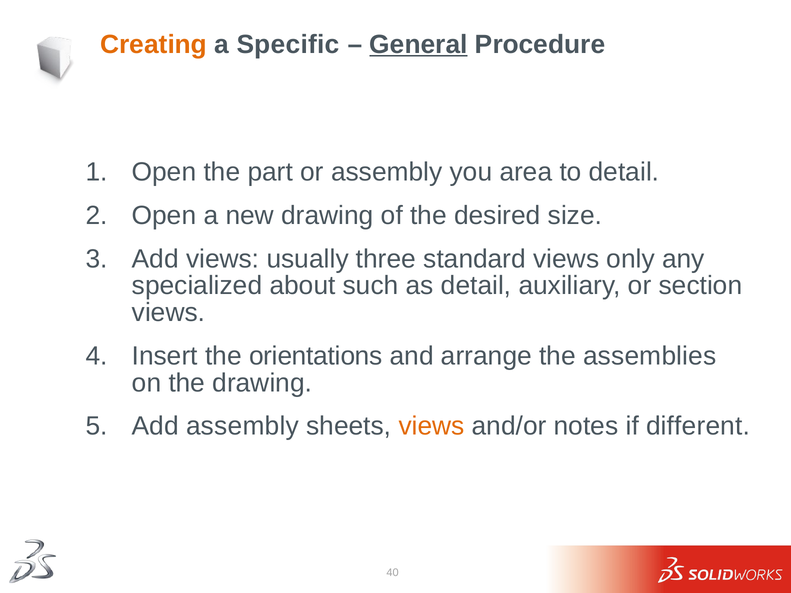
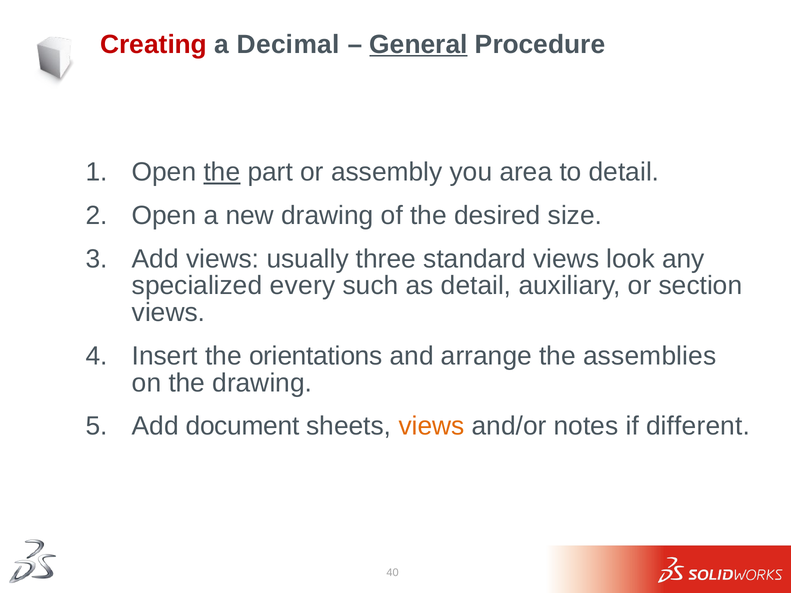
Creating colour: orange -> red (154, 44)
Specific: Specific -> Decimal (288, 44)
the underline: none -> present (222, 172)
only: only -> look (631, 259)
about: about -> every (302, 286)
Add assembly: assembly -> document (243, 426)
